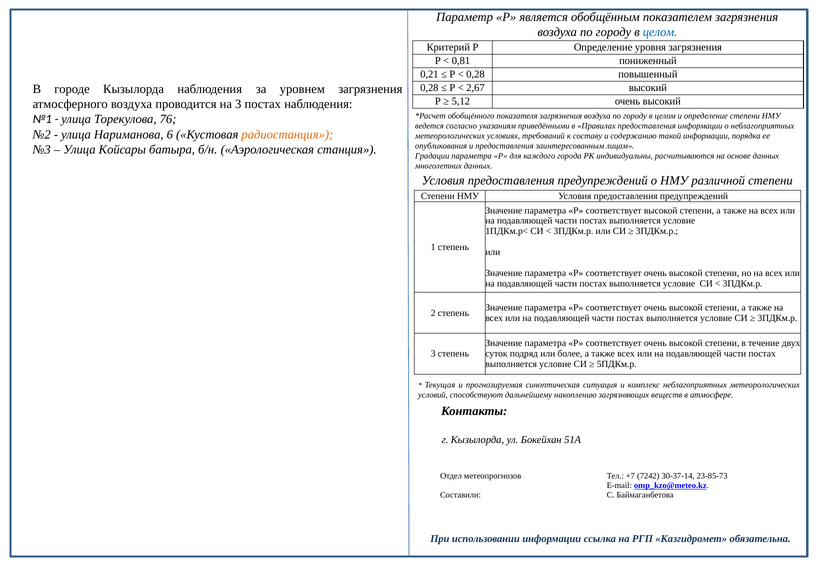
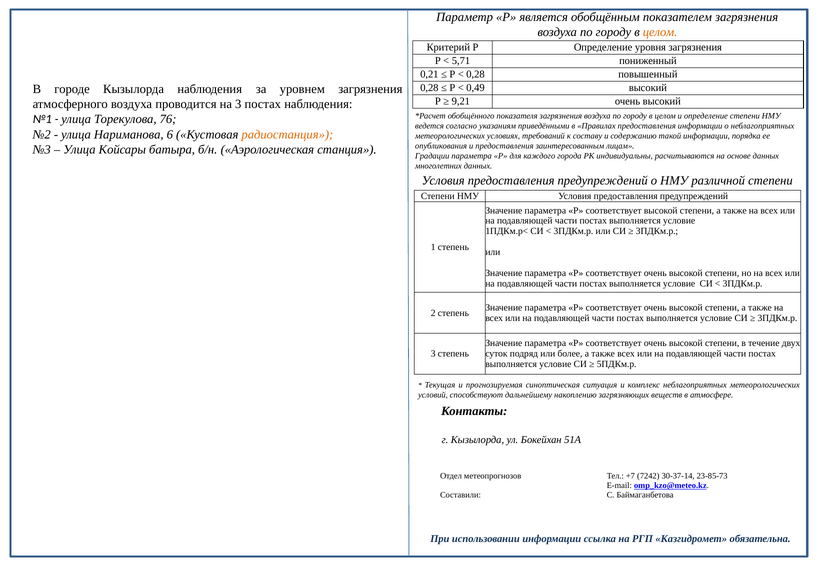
целом colour: blue -> orange (660, 32)
0,81: 0,81 -> 5,71 (461, 61)
2,67: 2,67 -> 0,49 (475, 88)
5,12: 5,12 -> 9,21 (461, 101)
